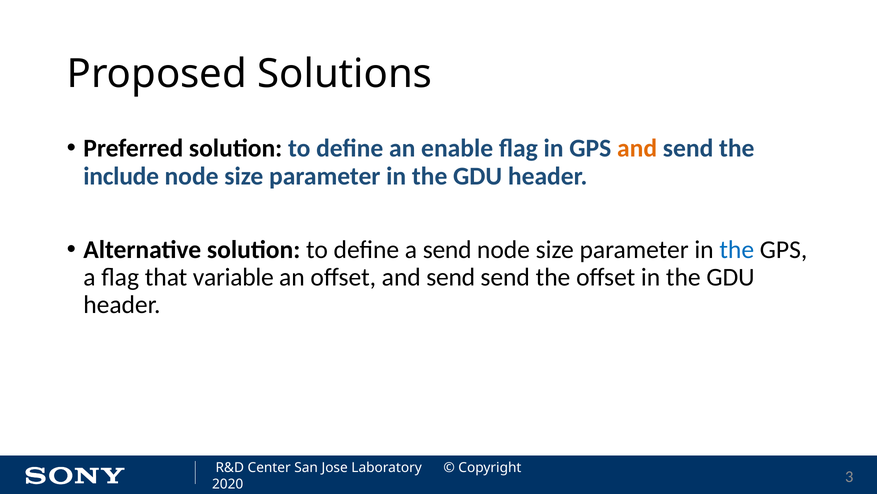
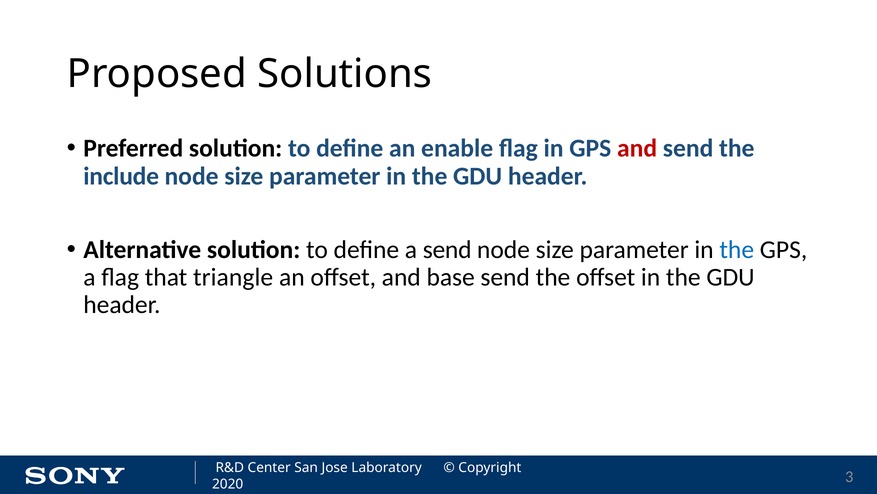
and colour: orange -> red (637, 148)
variable: variable -> triangle (233, 277)
offset and send: send -> base (451, 277)
